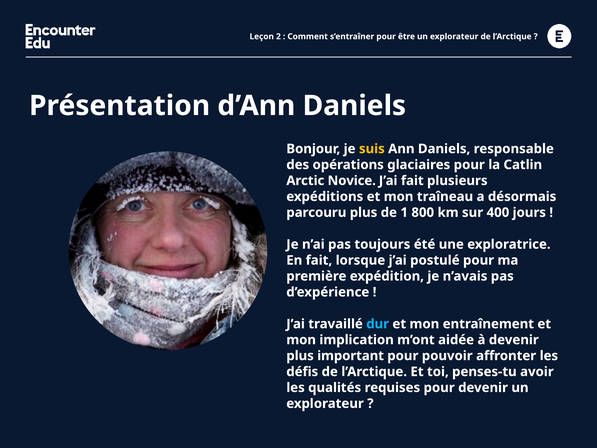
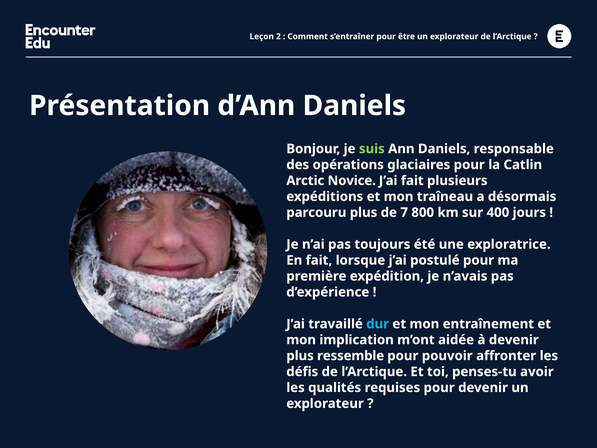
suis colour: yellow -> light green (372, 149)
1: 1 -> 7 (404, 212)
important: important -> ressemble (351, 356)
